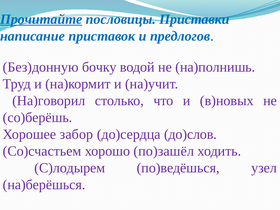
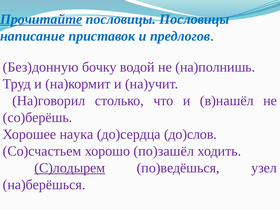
пословицы Приставки: Приставки -> Пословицы (194, 19)
в)новых: в)новых -> в)нашёл (227, 101)
забор: забор -> наука (77, 134)
С)лодырем underline: none -> present (70, 168)
